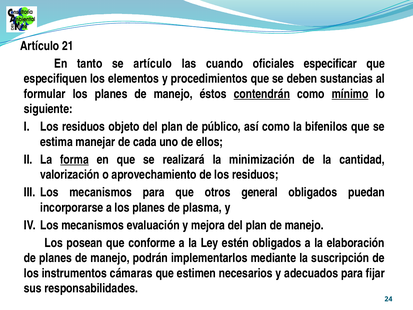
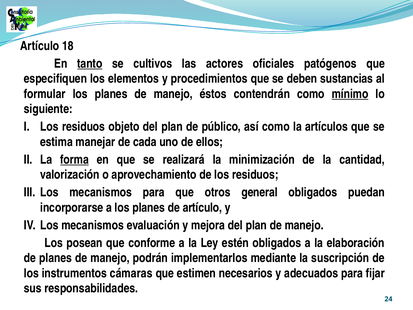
21: 21 -> 18 (68, 46)
tanto underline: none -> present (90, 64)
se artículo: artículo -> cultivos (153, 64)
cuando: cuando -> actores (225, 64)
especificar: especificar -> patógenos (330, 64)
contendrán underline: present -> none (262, 94)
bifenilos: bifenilos -> artículos (327, 127)
de plasma: plasma -> artículo (202, 207)
